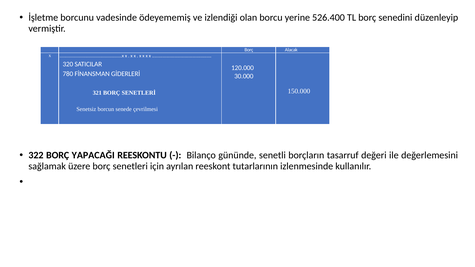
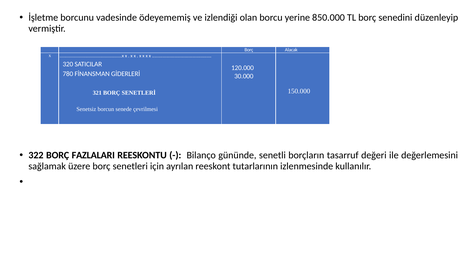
526.400: 526.400 -> 850.000 (328, 18)
YAPACAĞI: YAPACAĞI -> FAZLALARI (93, 155)
